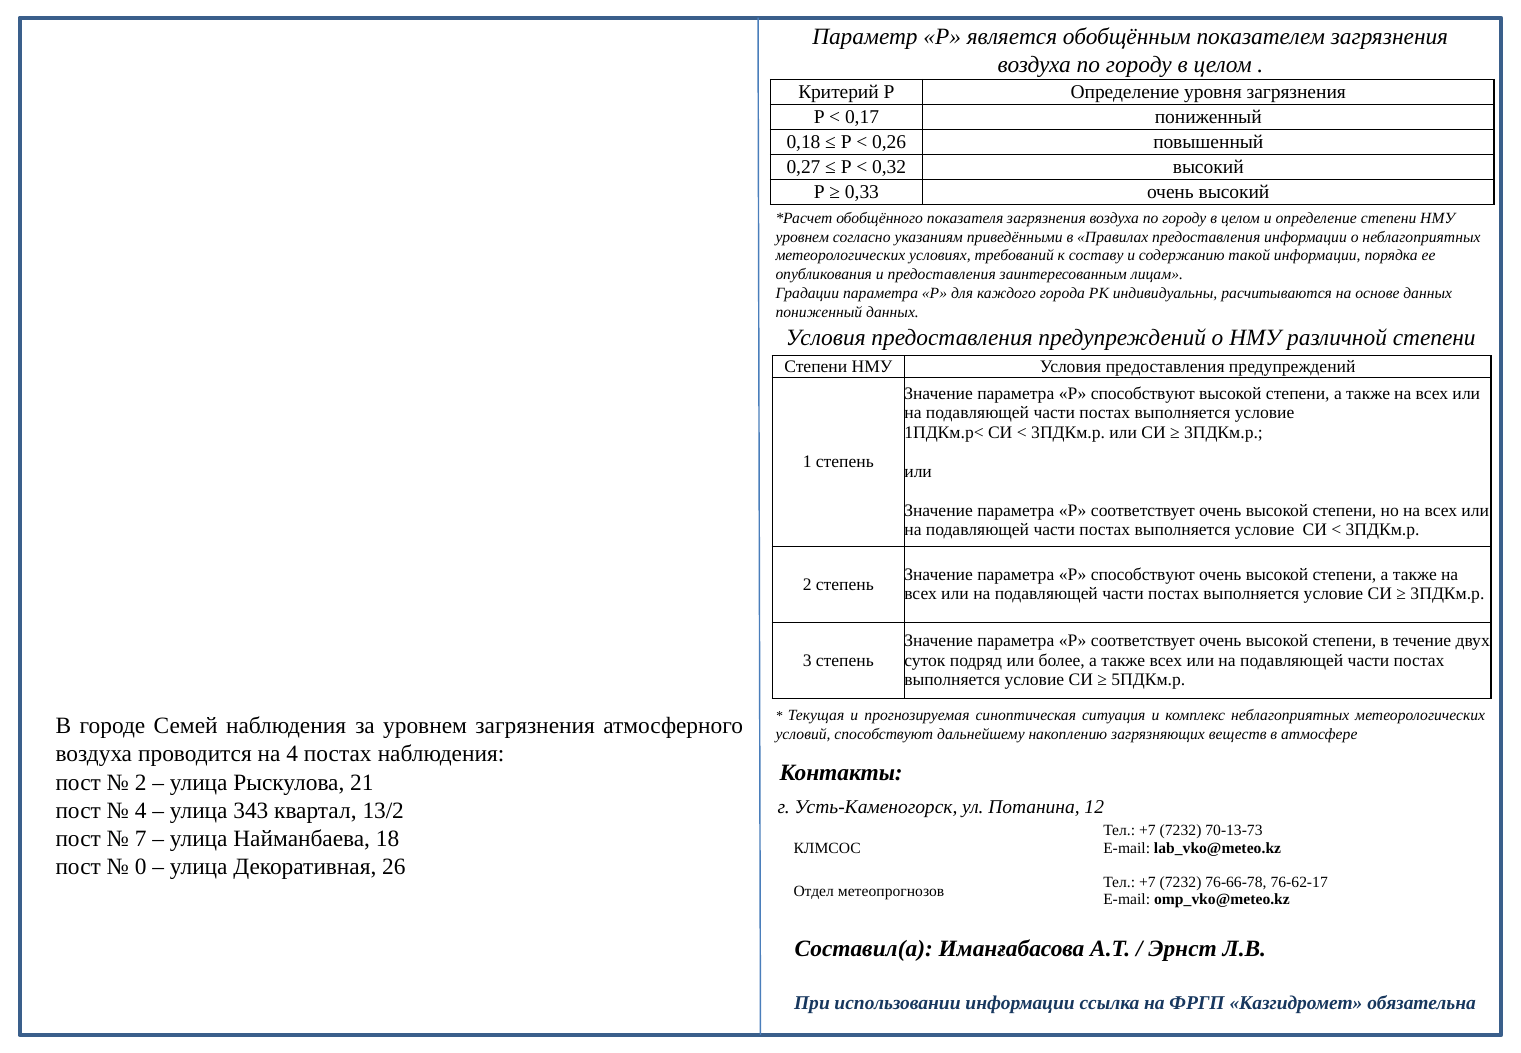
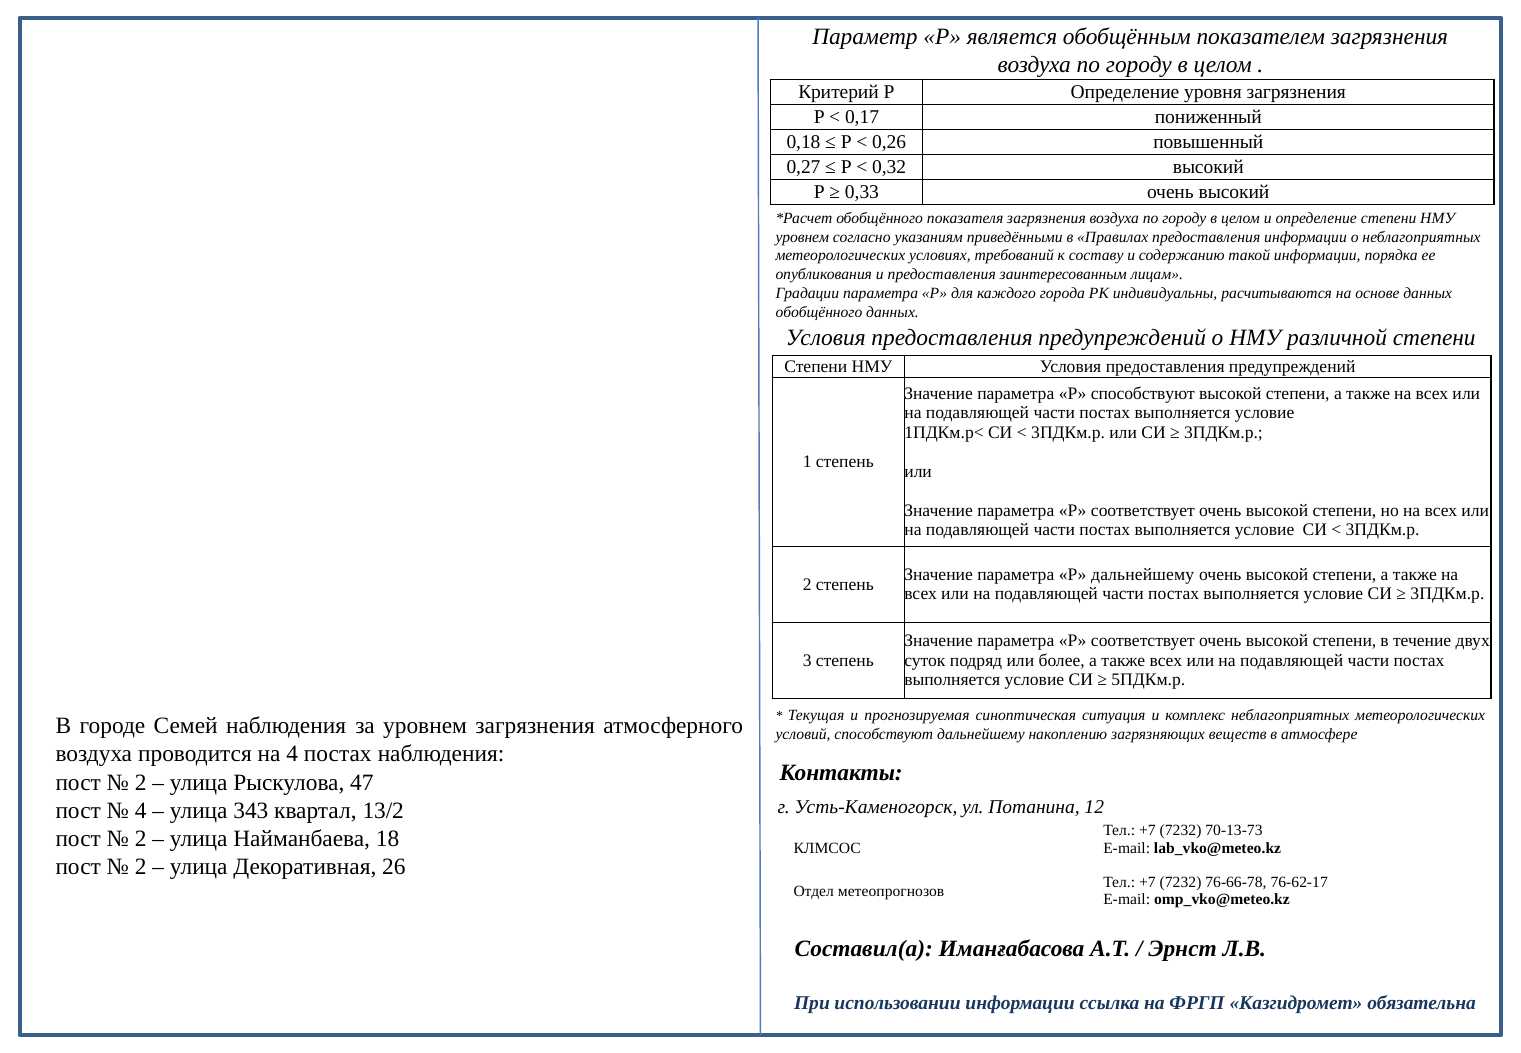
пониженный: пониженный -> обобщённого (819, 312)
способствуют: способствуют -> дальнейшему (1143, 574)
21: 21 -> 47 (362, 782)
7: 7 -> 2 (141, 838)
0: 0 -> 2 (141, 867)
